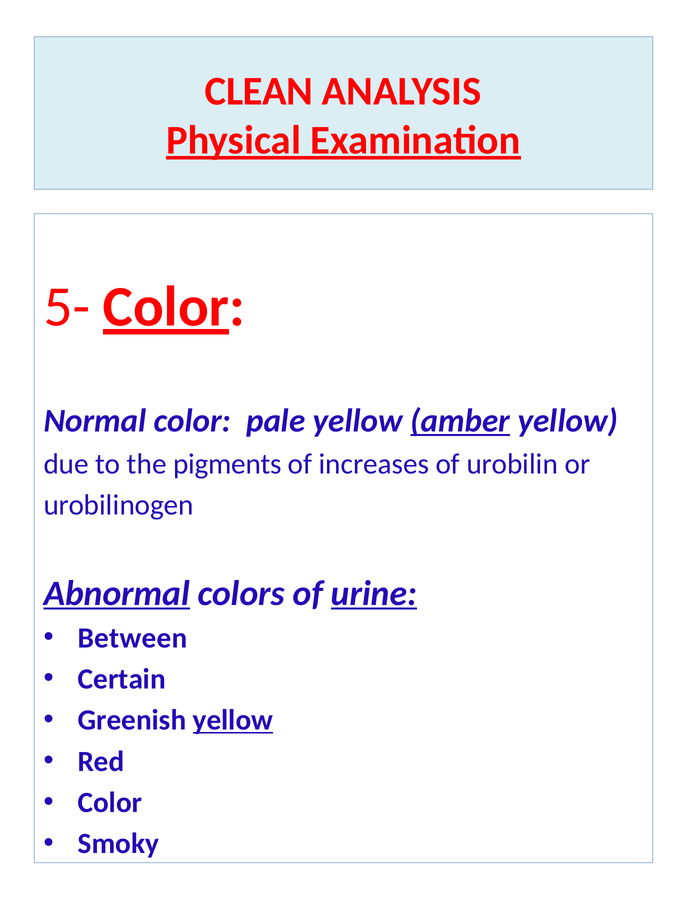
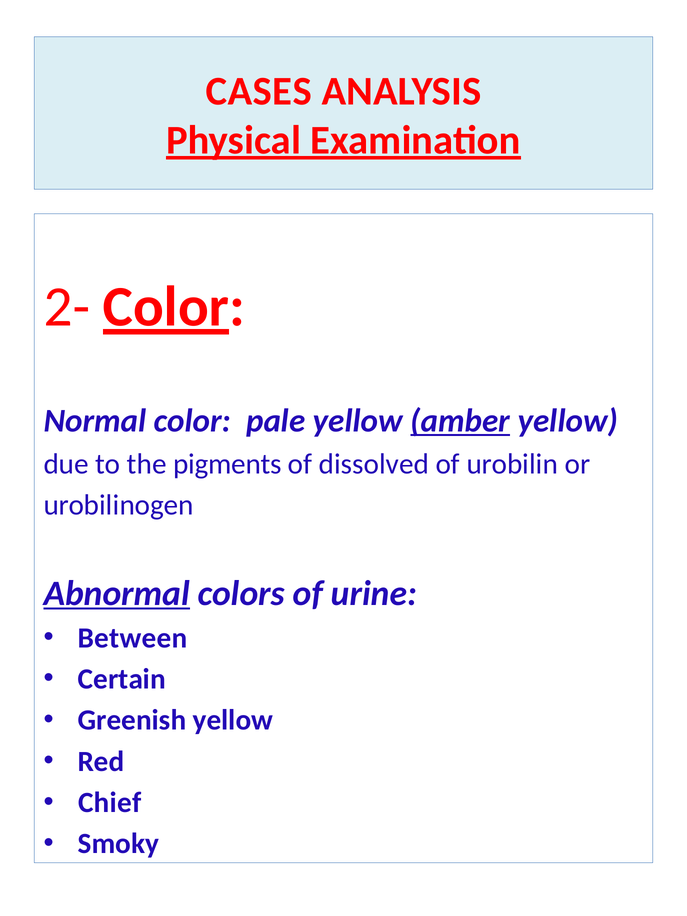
CLEAN: CLEAN -> CASES (259, 91)
5-: 5- -> 2- (67, 307)
increases: increases -> dissolved (374, 464)
urine underline: present -> none (374, 593)
yellow underline: present -> none (233, 720)
Color: Color -> Chief (110, 803)
